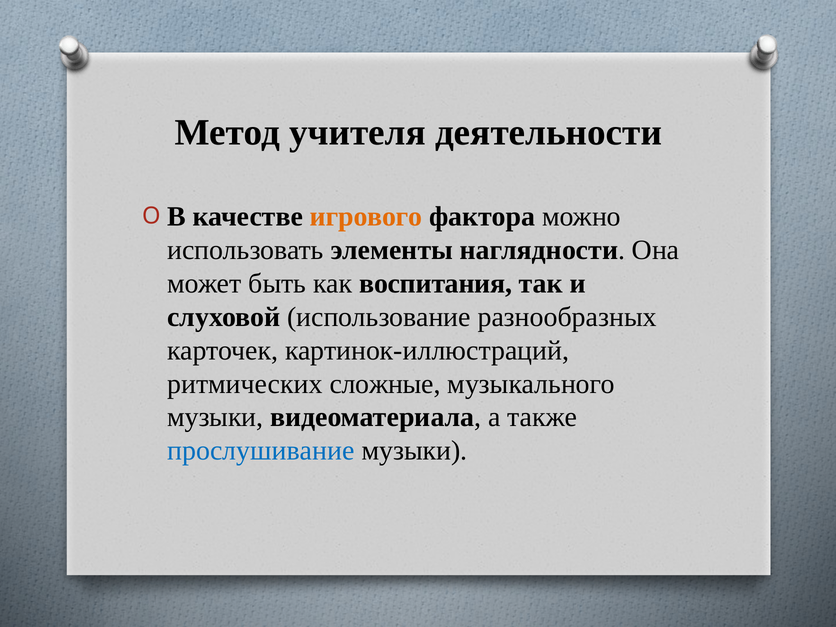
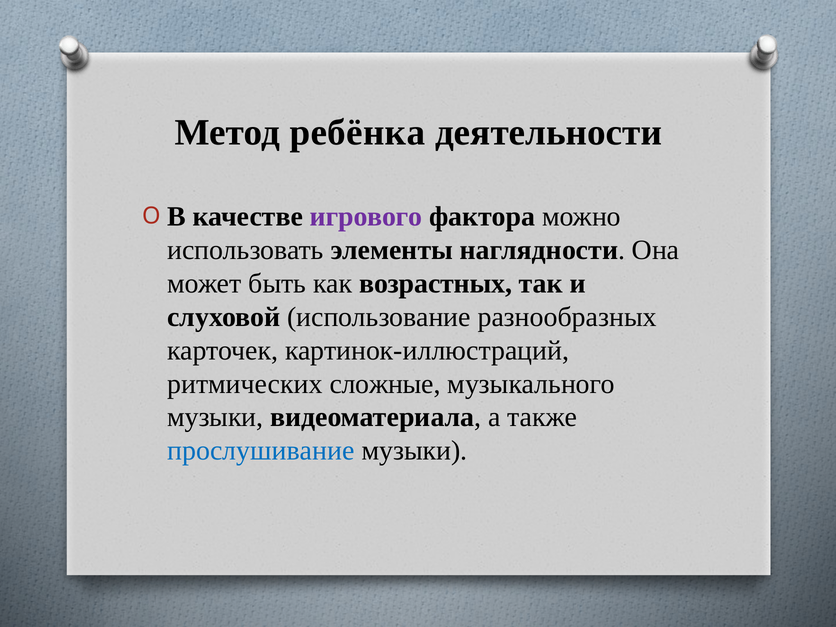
учителя: учителя -> ребёнка (357, 132)
игрового colour: orange -> purple (366, 217)
воспитания: воспитания -> возрастных (436, 283)
